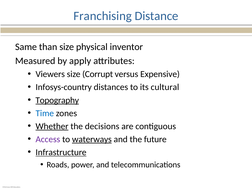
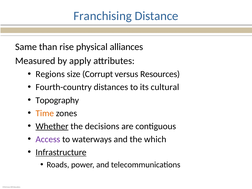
than size: size -> rise (67, 47)
inventor: inventor -> alliances (126, 47)
Viewers: Viewers -> Regions (50, 74)
Expensive: Expensive -> Resources (160, 74)
Infosys-country: Infosys-country -> Fourth-country (64, 87)
Topography underline: present -> none (57, 100)
Time colour: blue -> orange (45, 113)
waterways underline: present -> none (92, 139)
future: future -> which (155, 139)
